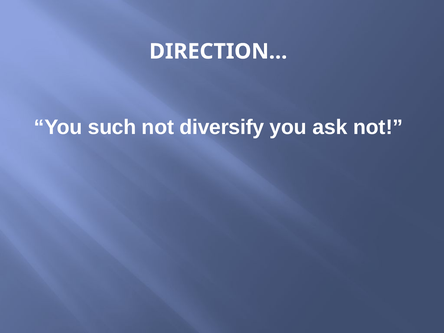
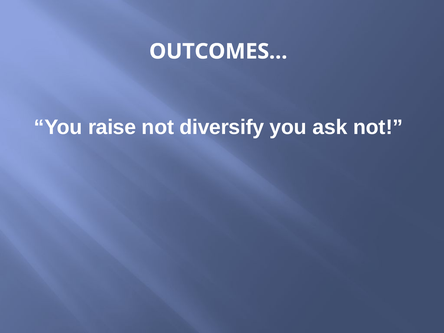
DIRECTION…: DIRECTION… -> OUTCOMES… (218, 51)
such: such -> raise (112, 127)
